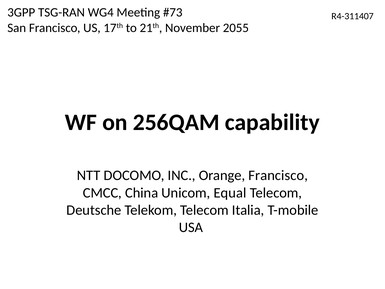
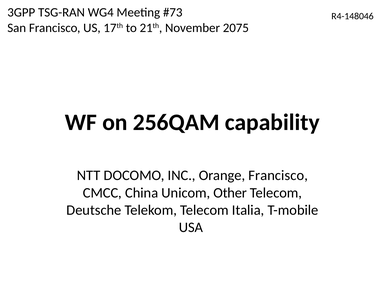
R4-311407: R4-311407 -> R4-148046 (352, 16)
2055: 2055 -> 2075 (236, 28)
Equal: Equal -> Other (230, 193)
